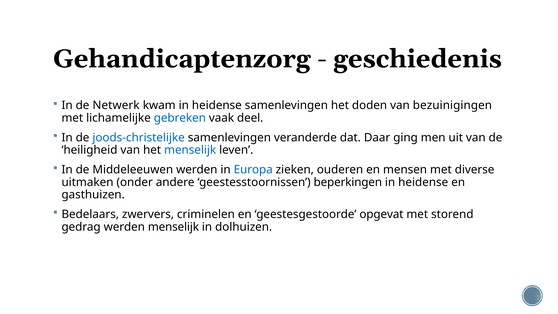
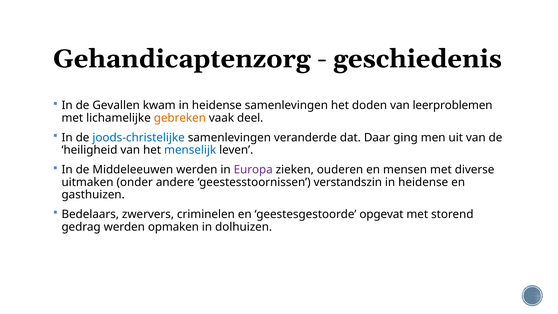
Netwerk: Netwerk -> Gevallen (116, 105)
bezuinigingen: bezuinigingen -> leerproblemen (453, 105)
gebreken colour: blue -> orange (180, 118)
Europa colour: blue -> purple (253, 170)
beperkingen: beperkingen -> verstandszin (348, 182)
werden menselijk: menselijk -> opmaken (173, 227)
